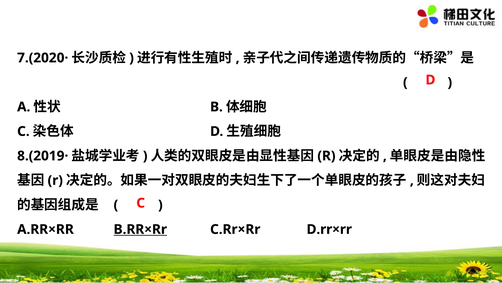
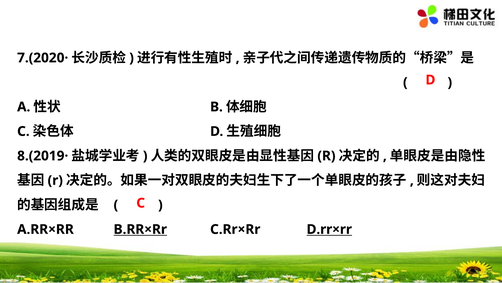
D.rr×rr underline: none -> present (329, 229)
